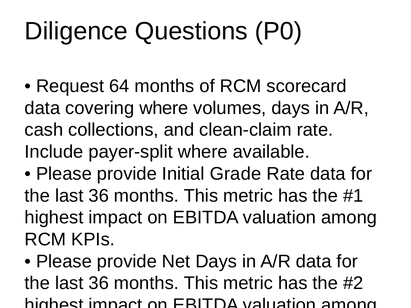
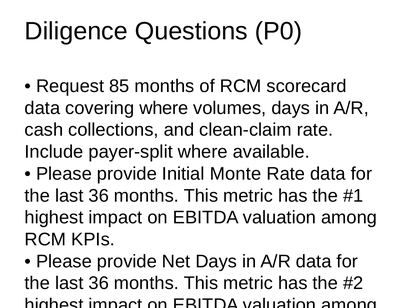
64: 64 -> 85 (119, 86)
Grade: Grade -> Monte (235, 174)
